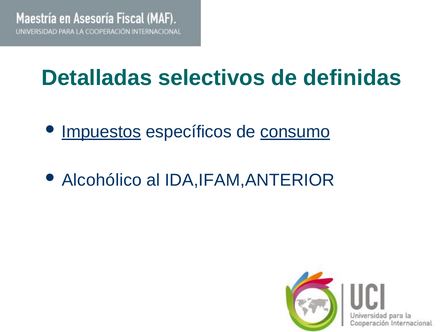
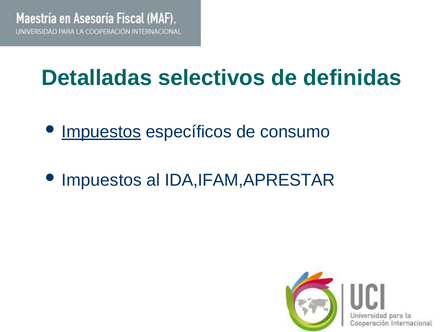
consumo underline: present -> none (295, 132)
Alcohólico: Alcohólico -> Impuestos (102, 180)
IDA,IFAM,ANTERIOR: IDA,IFAM,ANTERIOR -> IDA,IFAM,APRESTAR (250, 180)
